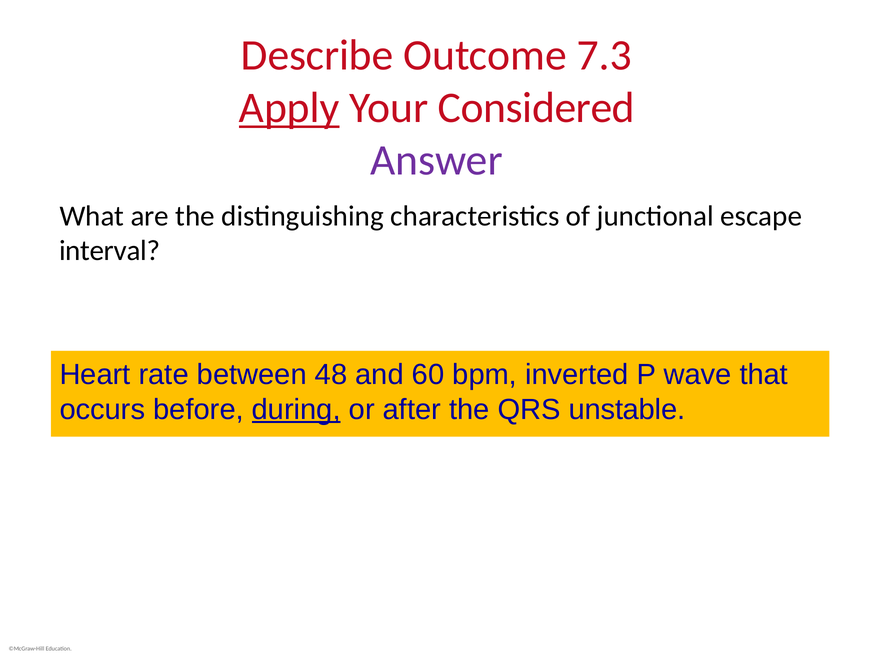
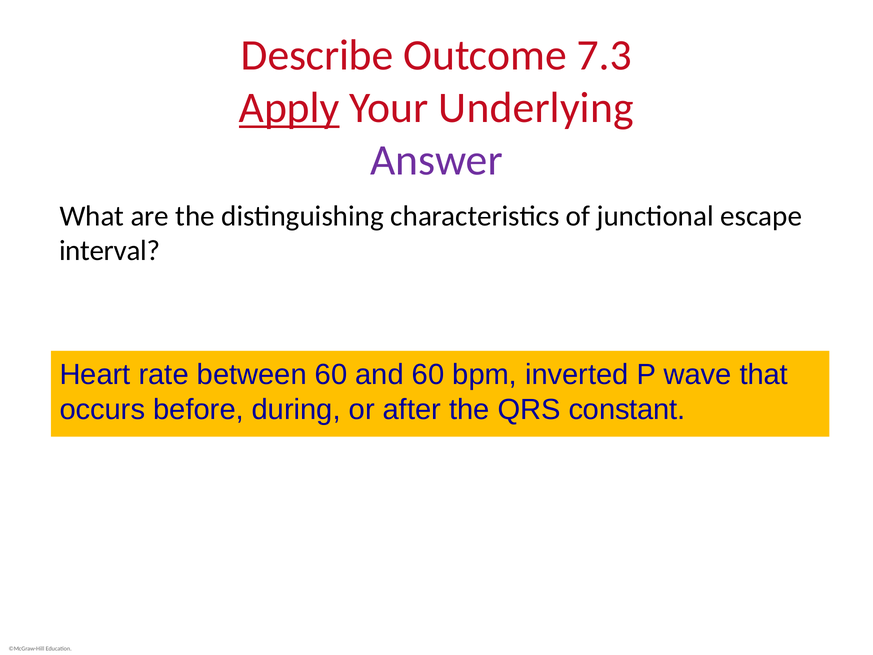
Considered: Considered -> Underlying (536, 108)
between 48: 48 -> 60 (331, 374)
during underline: present -> none (296, 409)
unstable: unstable -> constant (627, 409)
